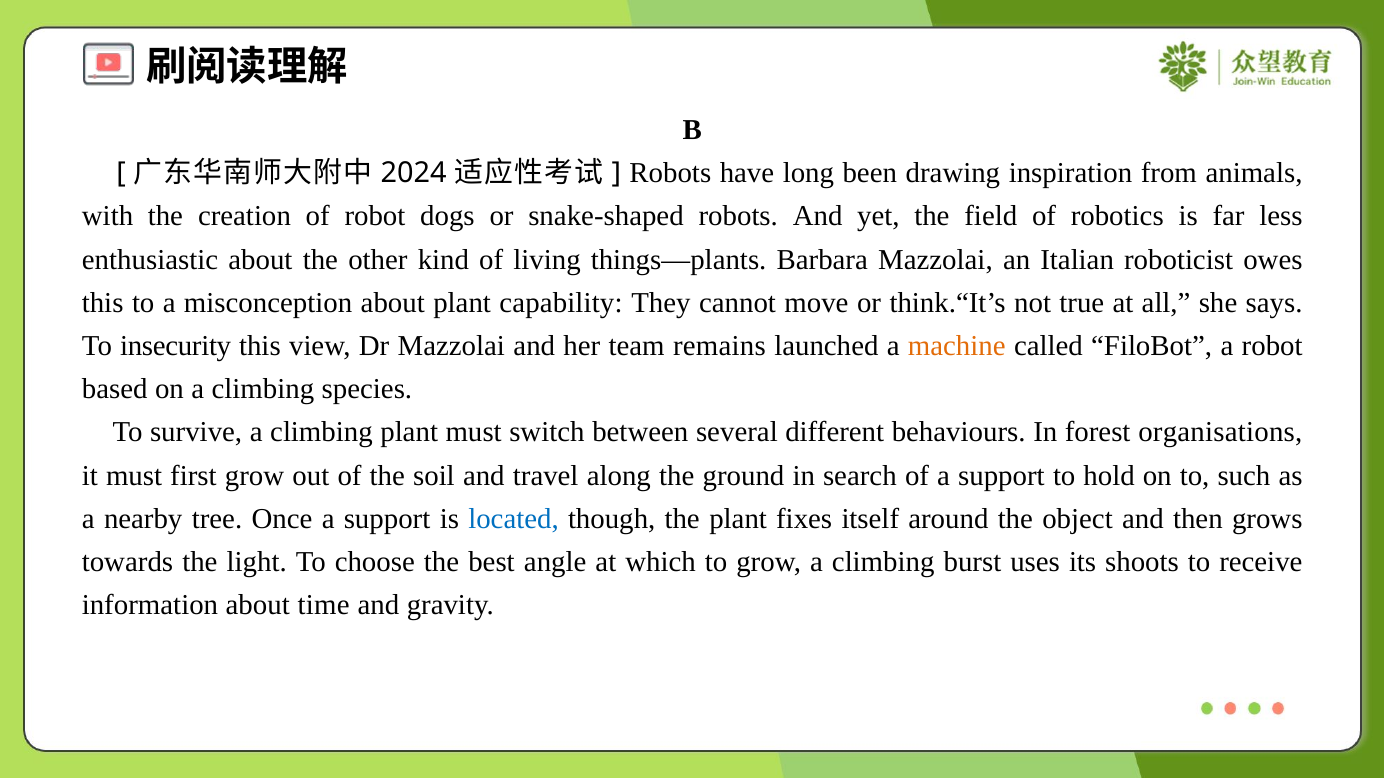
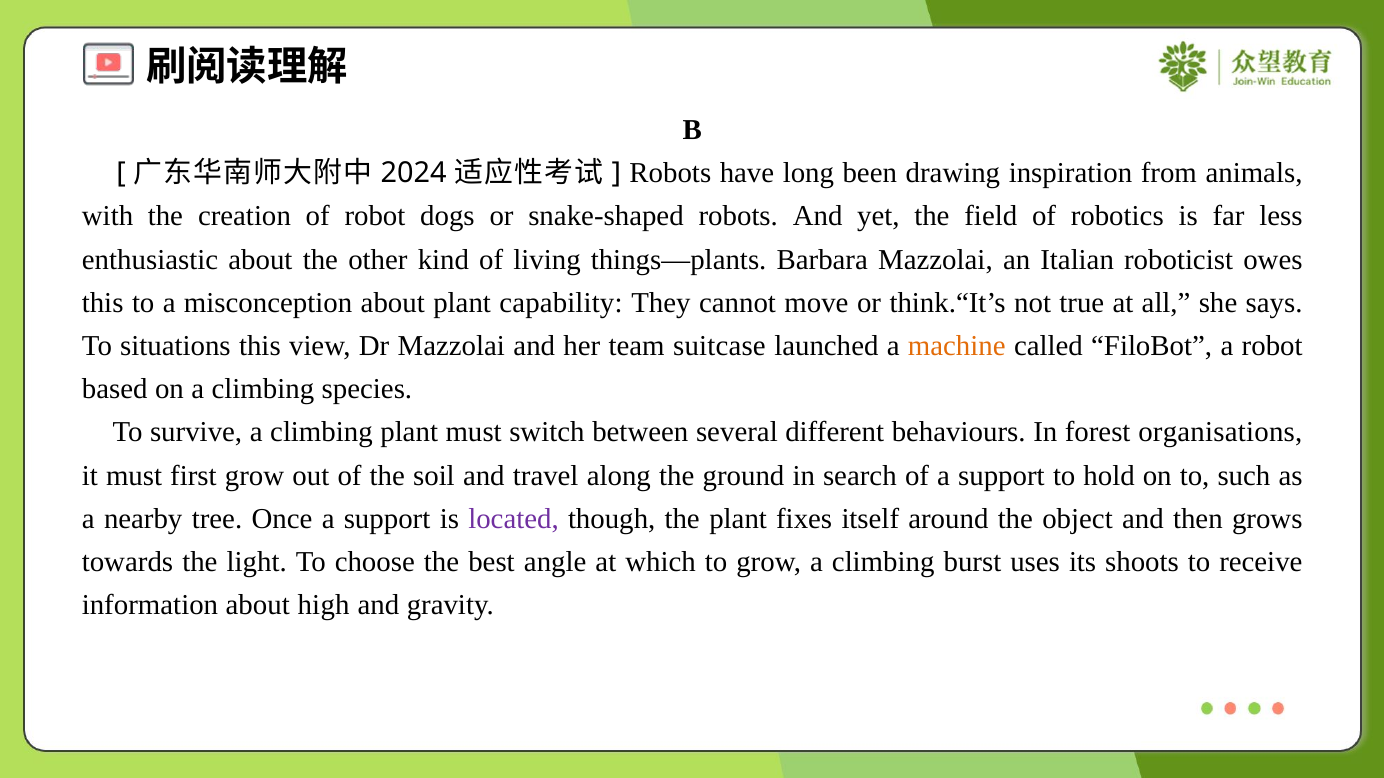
insecurity: insecurity -> situations (175, 346)
remains: remains -> suitcase (719, 346)
located colour: blue -> purple (514, 519)
time: time -> high (324, 606)
